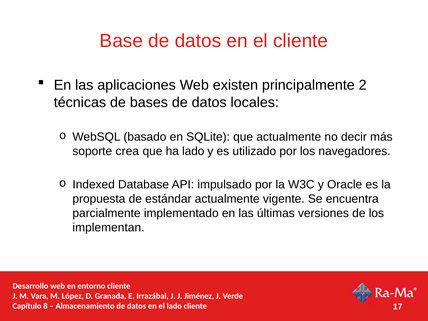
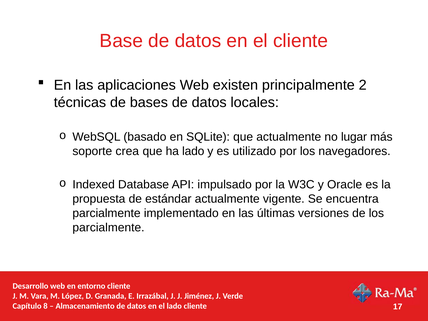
decir: decir -> lugar (354, 137)
implementan: implementan -> parcialmente (108, 227)
